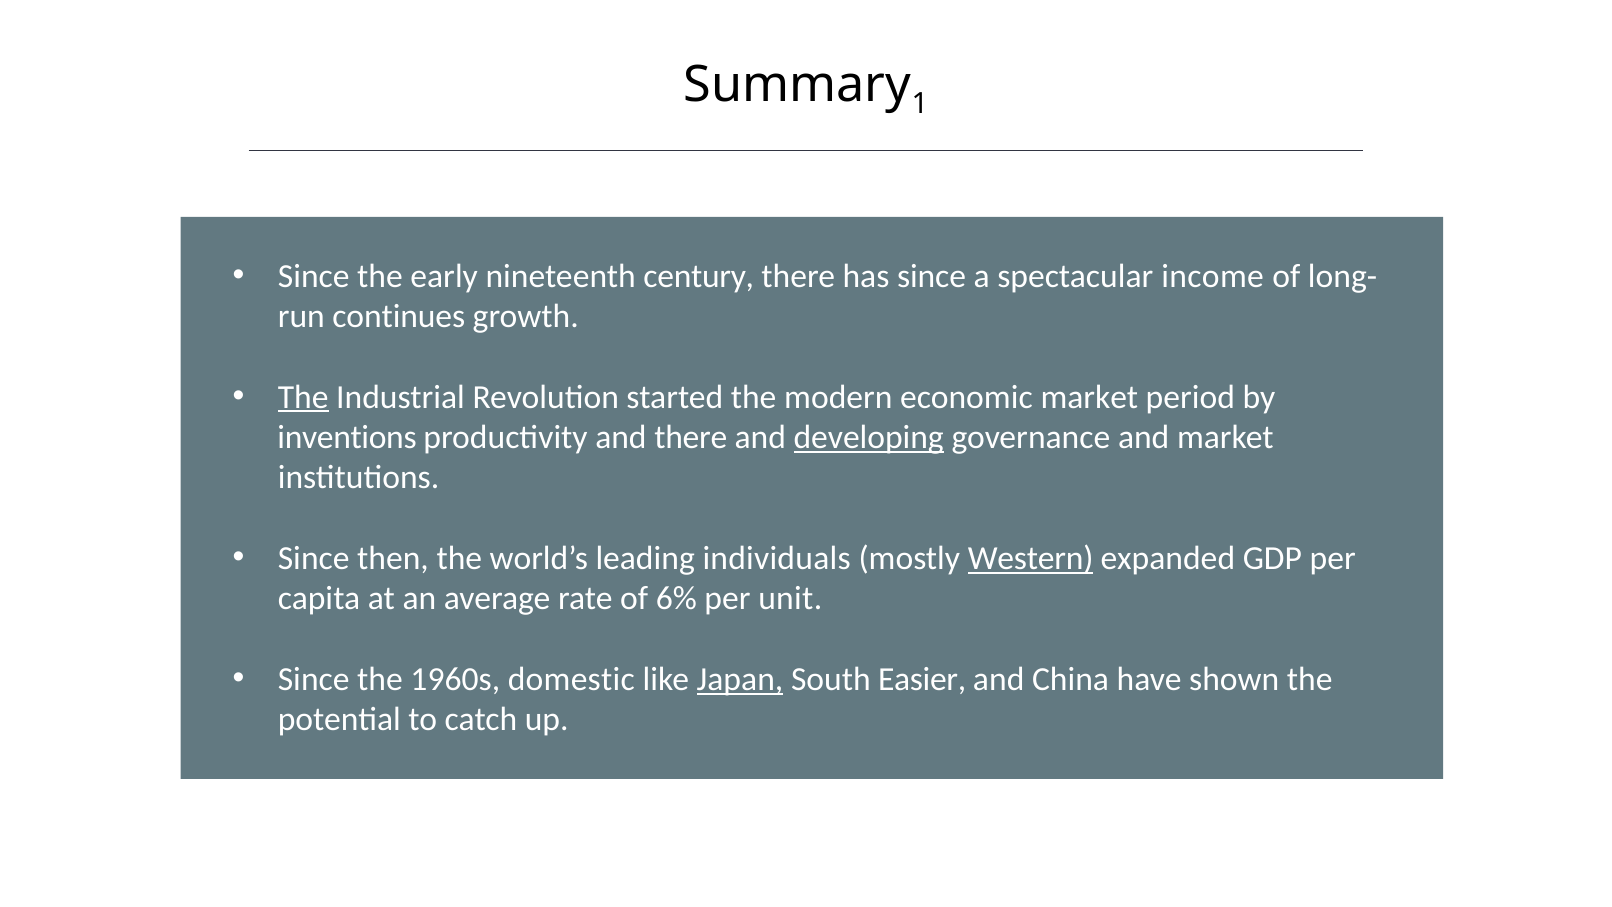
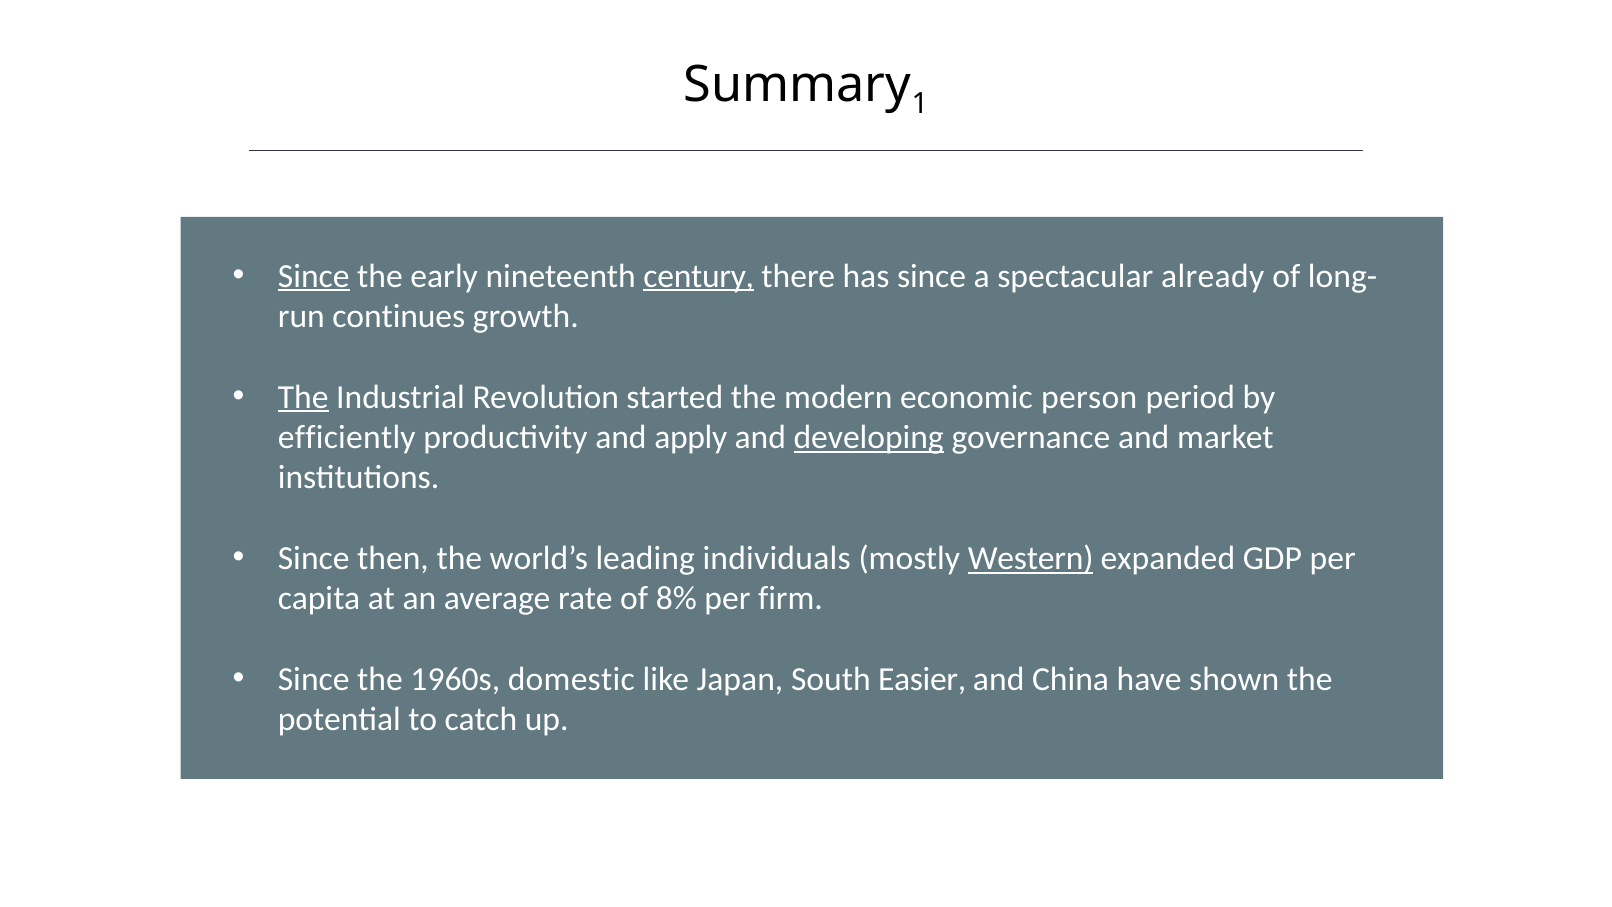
Since underline: none -> present (314, 276)
century underline: none -> present (699, 276)
income: income -> already (1213, 276)
economic market: market -> person (1089, 397)
inventions: inventions -> efficiently (347, 437)
and there: there -> apply (691, 437)
6%: 6% -> 8% (676, 598)
unit: unit -> firm (790, 598)
Japan underline: present -> none (740, 679)
